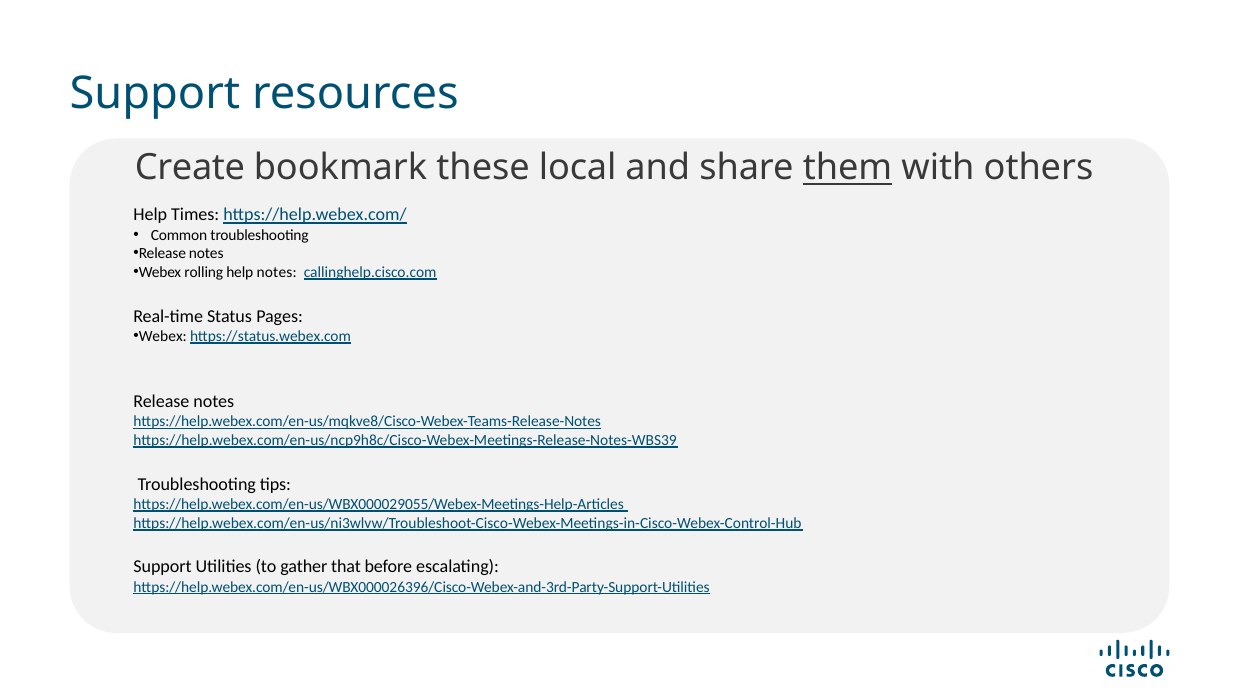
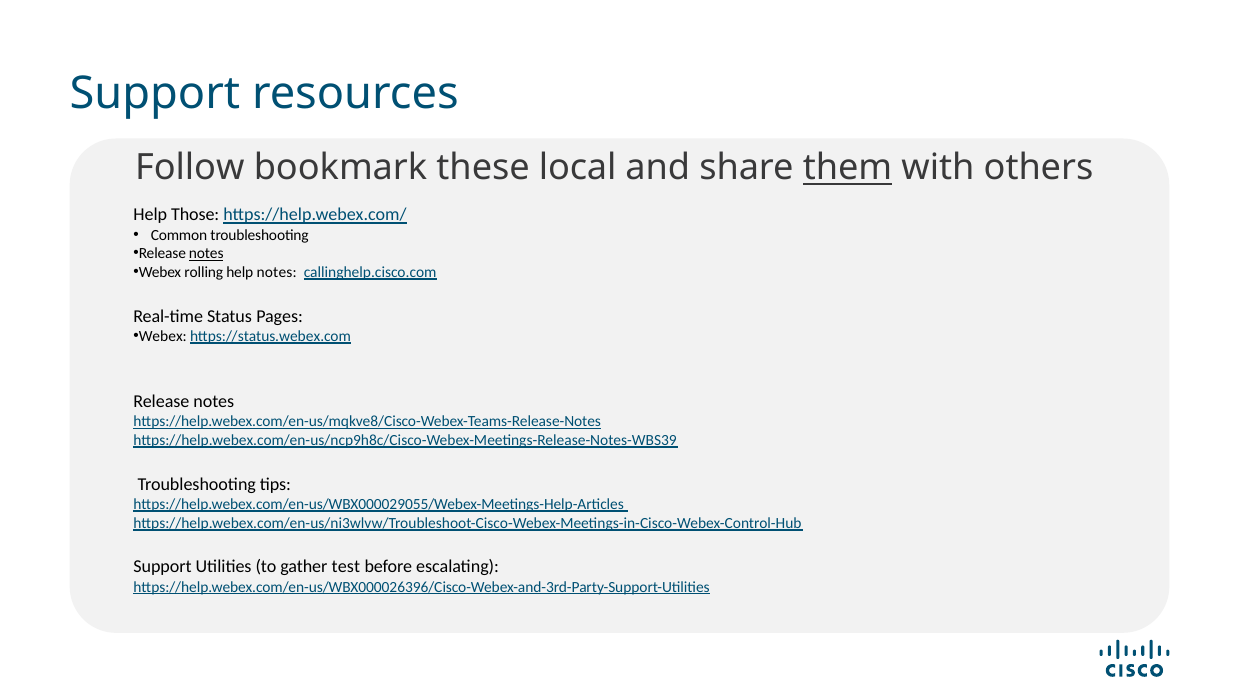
Create: Create -> Follow (190, 168)
Times: Times -> Those (195, 215)
notes underline: none -> present (206, 254)
that: that -> test (346, 567)
